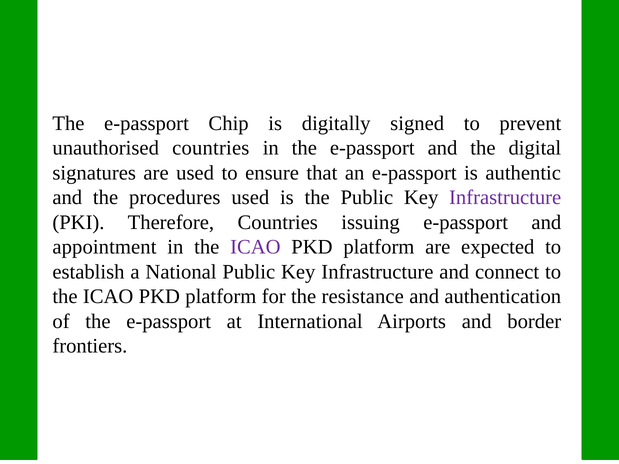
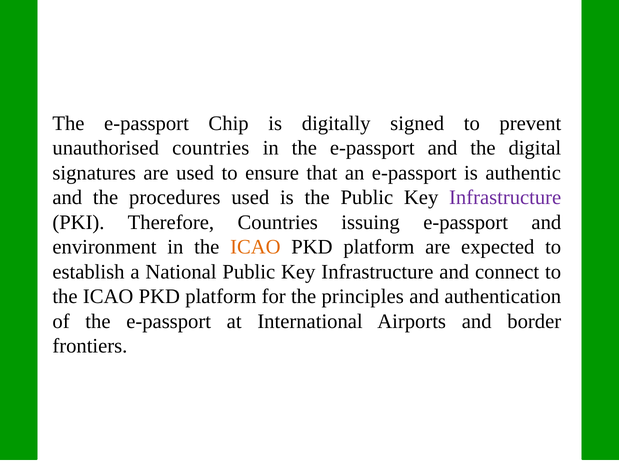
appointment: appointment -> environment (105, 247)
ICAO colour: purple -> orange (255, 247)
resistance: resistance -> principles (363, 297)
